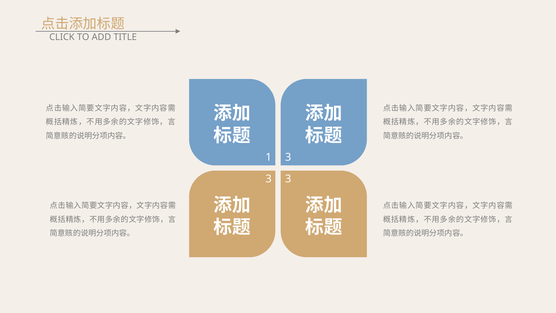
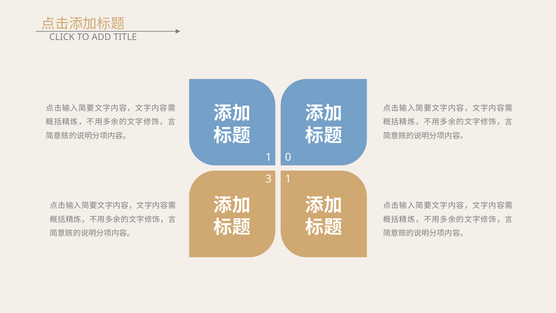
1 3: 3 -> 0 (288, 157)
3: 3 -> 1 (288, 179)
